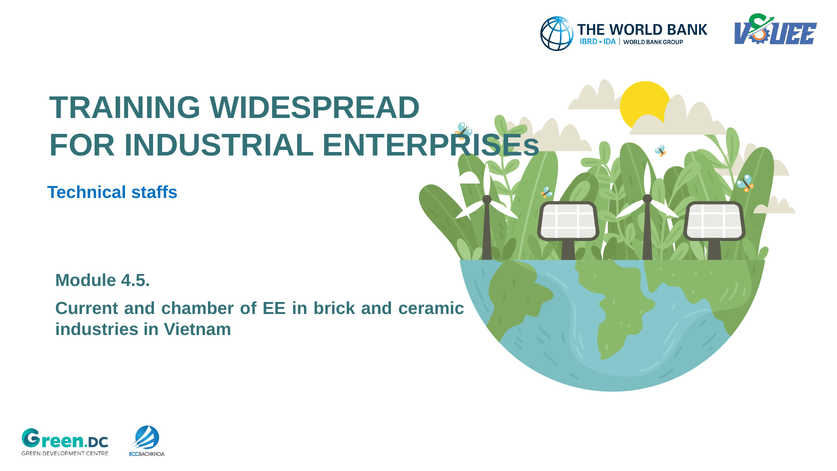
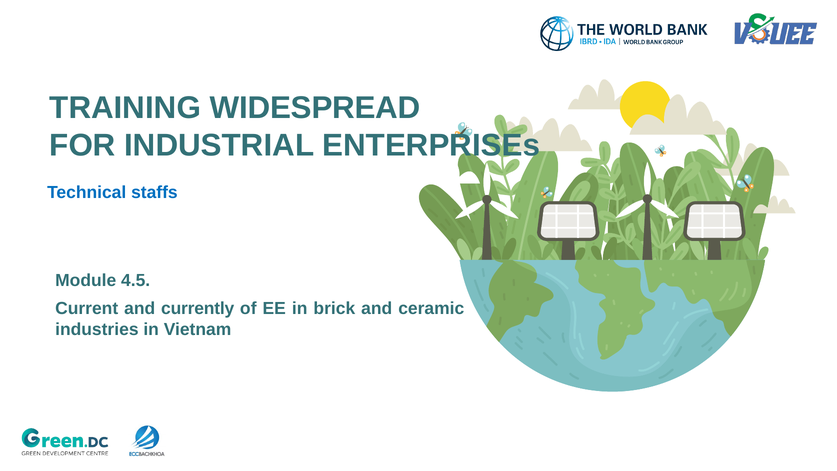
chamber: chamber -> currently (198, 308)
